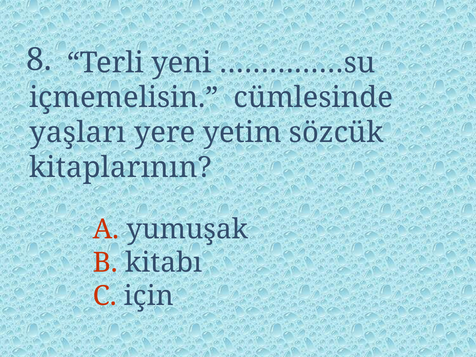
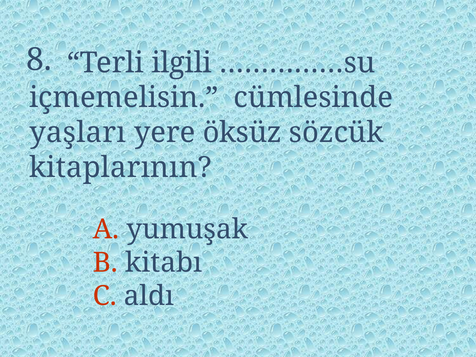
yeni: yeni -> ilgili (182, 63)
yetim: yetim -> öksüz (242, 133)
için: için -> aldı (149, 296)
